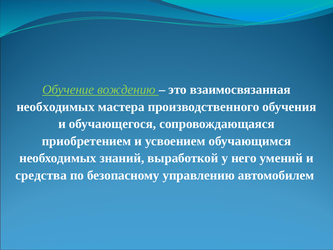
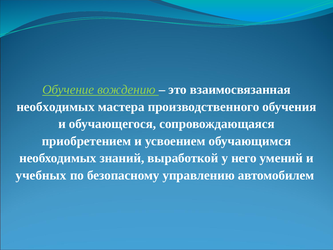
средства: средства -> учебных (41, 175)
